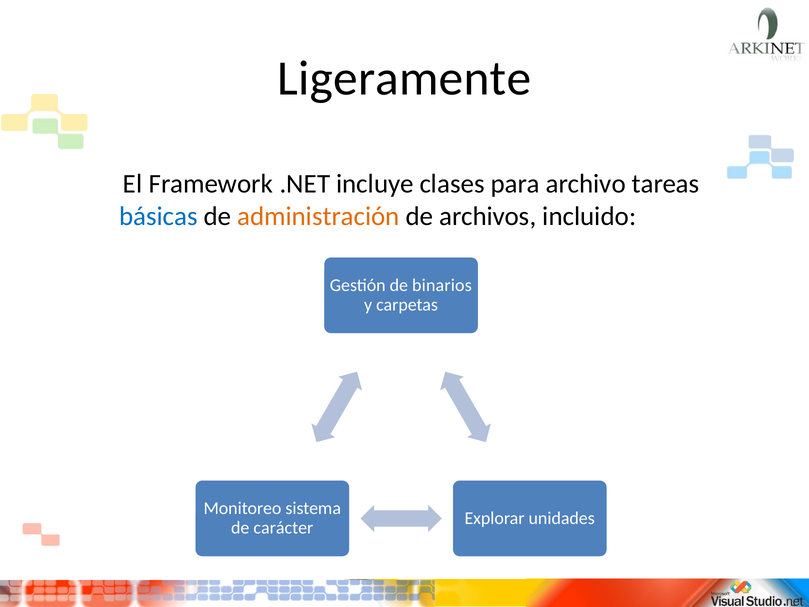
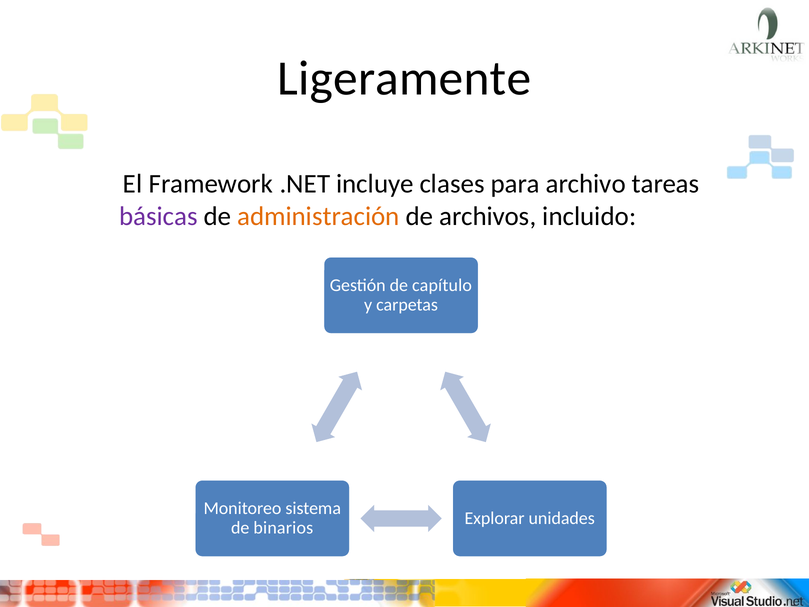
básicas colour: blue -> purple (159, 216)
binarios: binarios -> capítulo (442, 285)
carácter: carácter -> binarios (283, 528)
